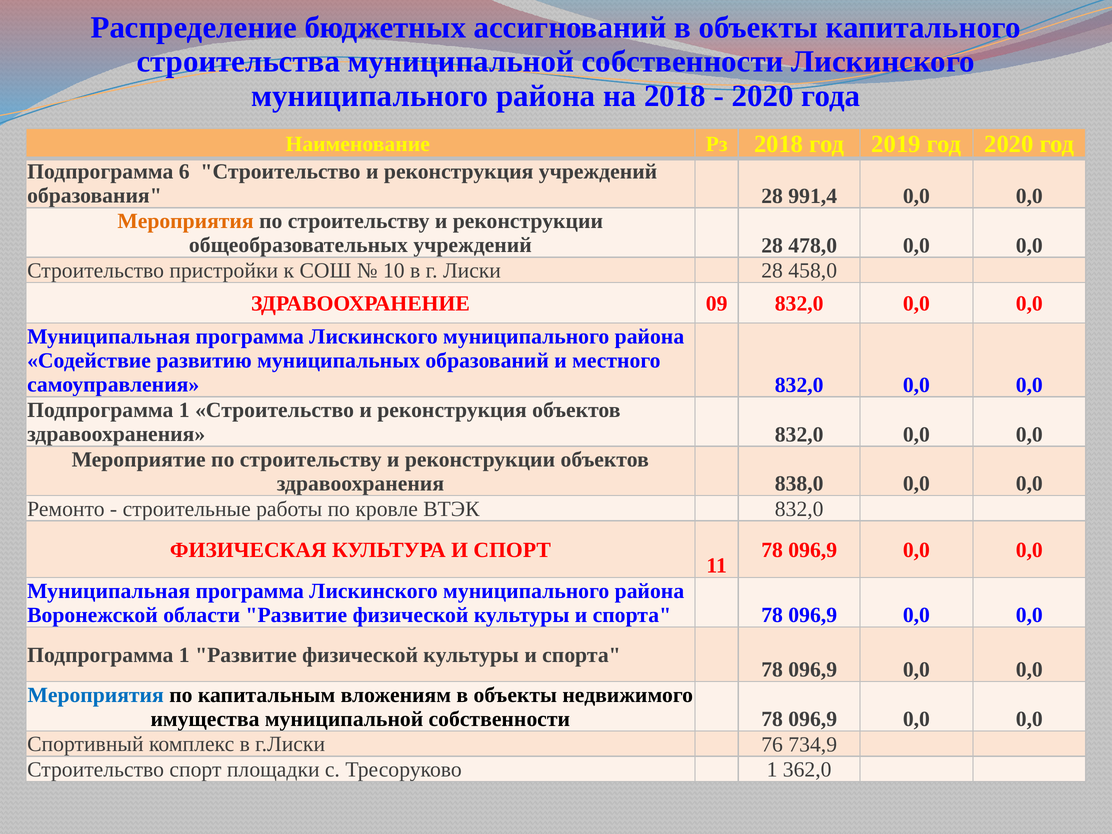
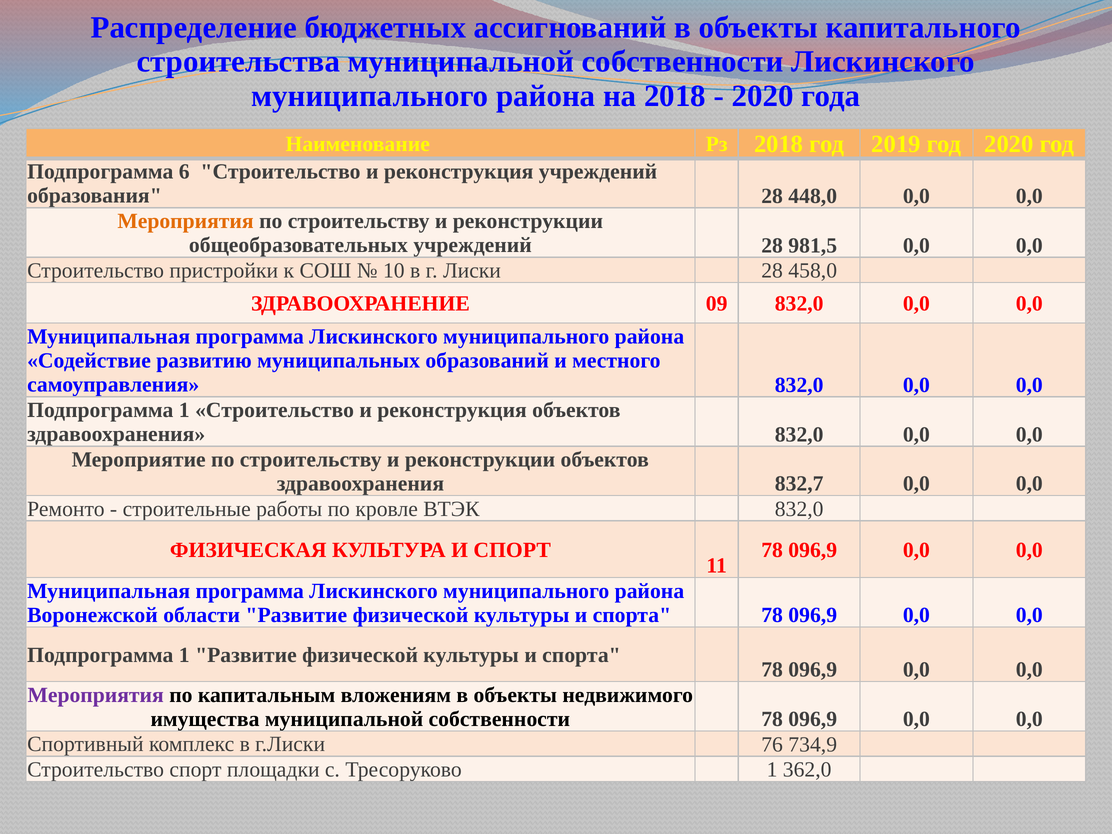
991,4: 991,4 -> 448,0 (813, 196)
478,0: 478,0 -> 981,5 (813, 245)
838,0: 838,0 -> 832,7 (799, 484)
Мероприятия colour: blue -> purple (96, 695)
